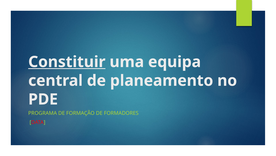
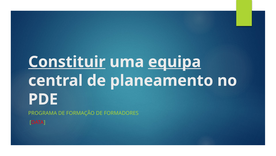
equipa underline: none -> present (175, 62)
